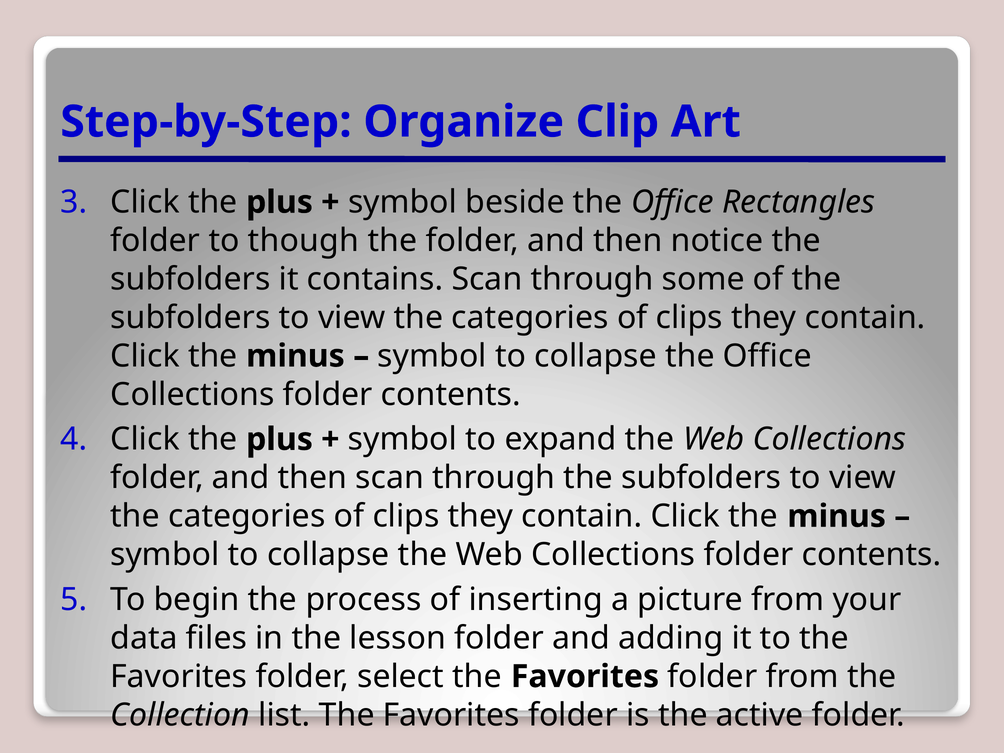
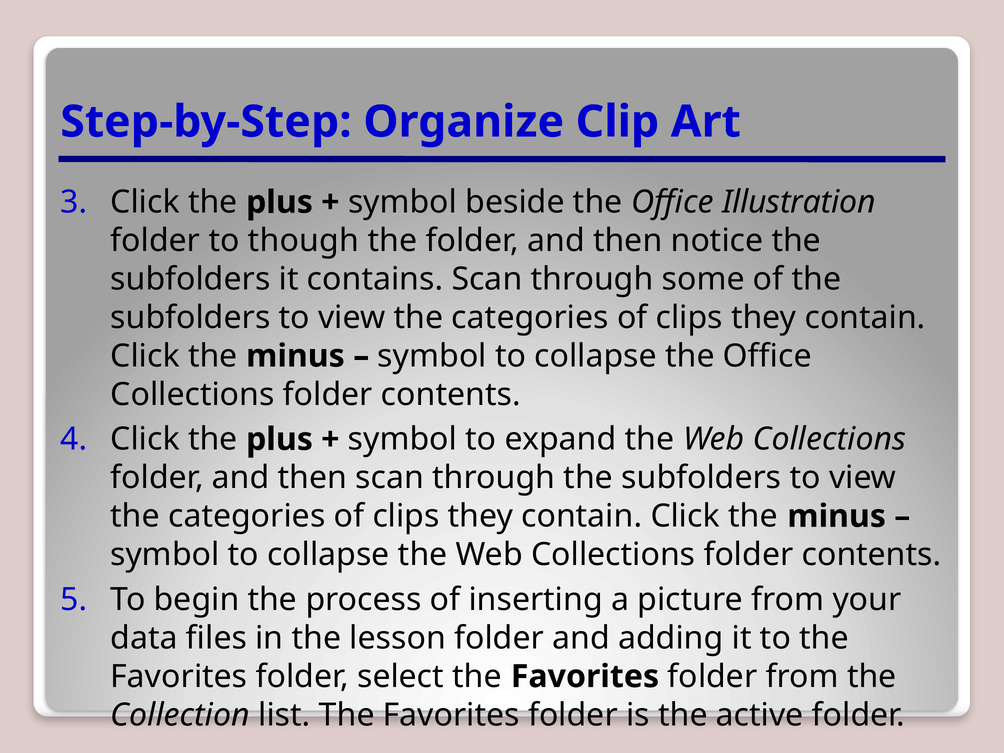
Rectangles: Rectangles -> Illustration (799, 202)
